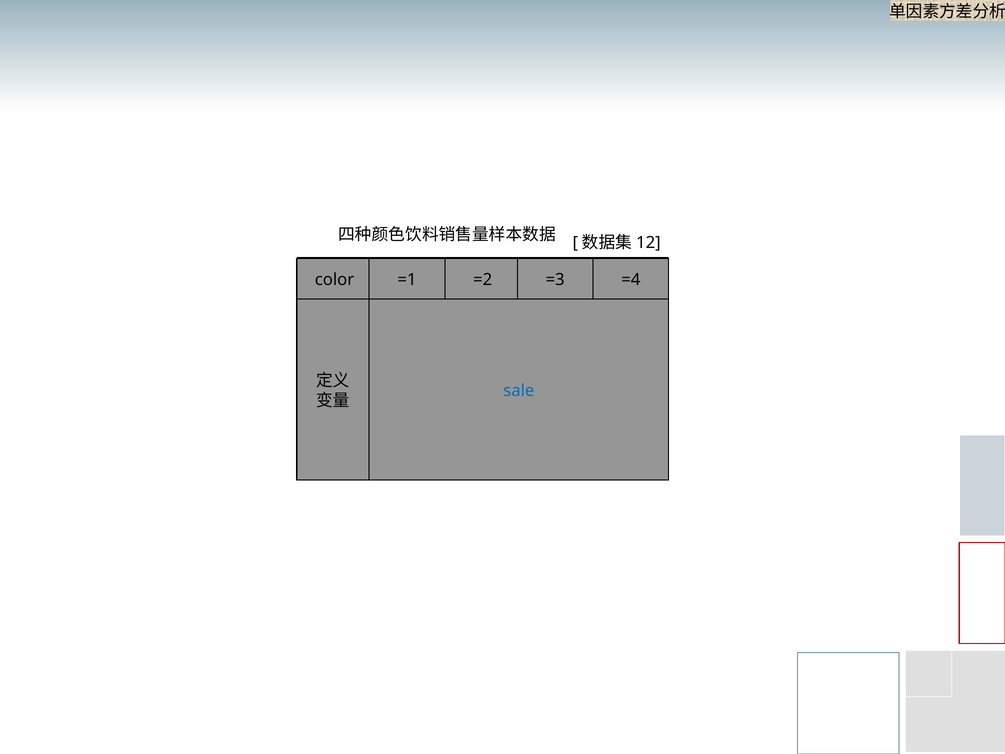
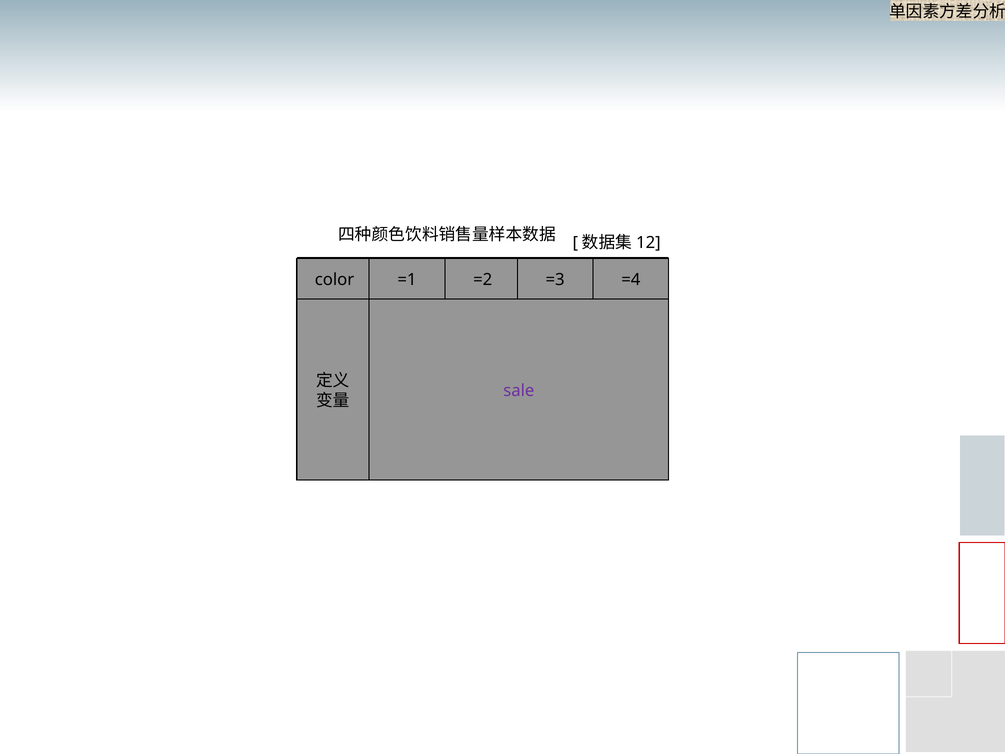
sale colour: blue -> purple (519, 390)
